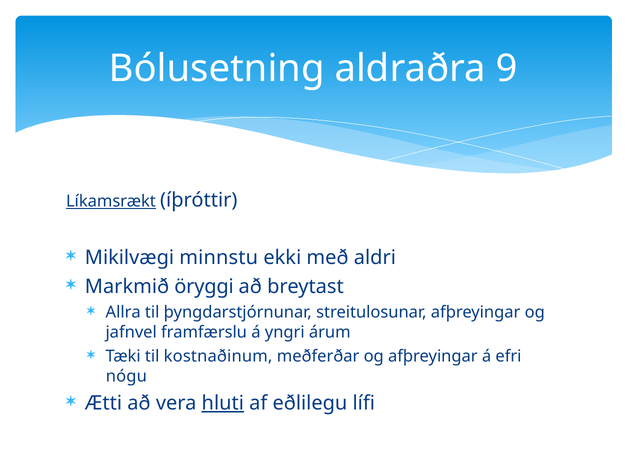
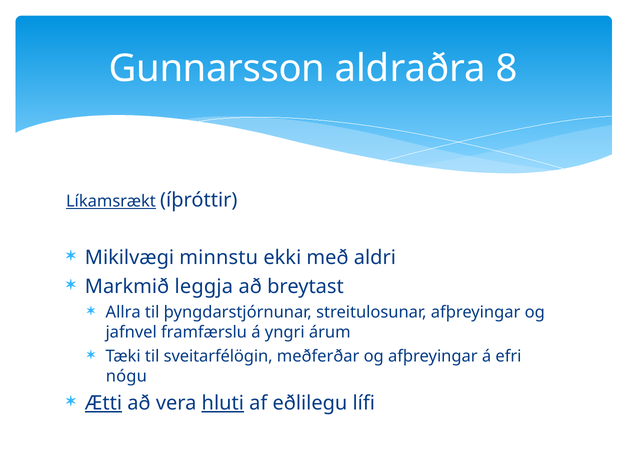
Bólusetning: Bólusetning -> Gunnarsson (217, 69)
9: 9 -> 8 (507, 69)
öryggi: öryggi -> leggja (204, 287)
kostnaðinum: kostnaðinum -> sveitarfélögin (218, 356)
Ætti underline: none -> present (103, 403)
